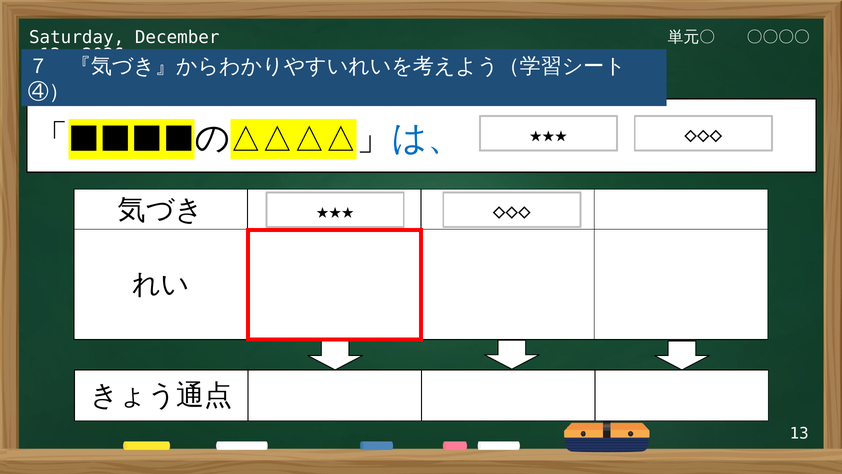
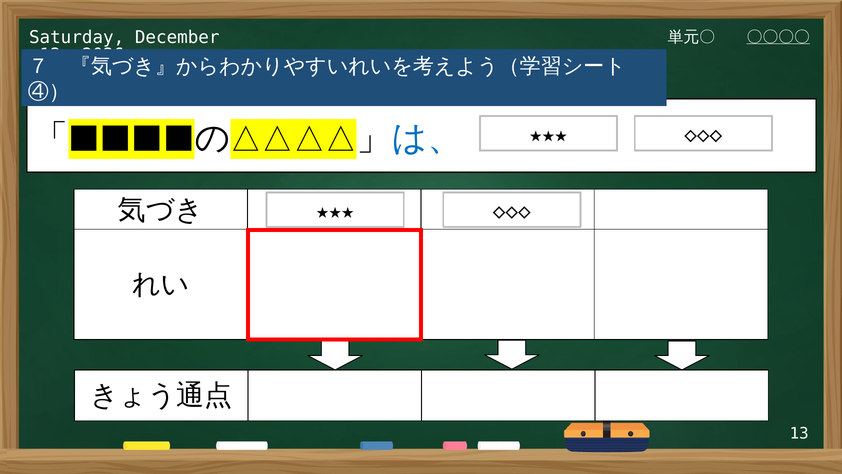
〇〇〇〇 underline: none -> present (778, 37)
